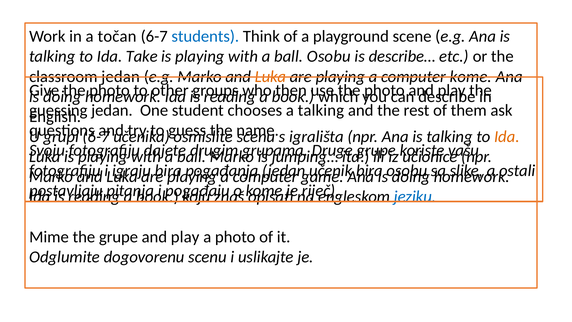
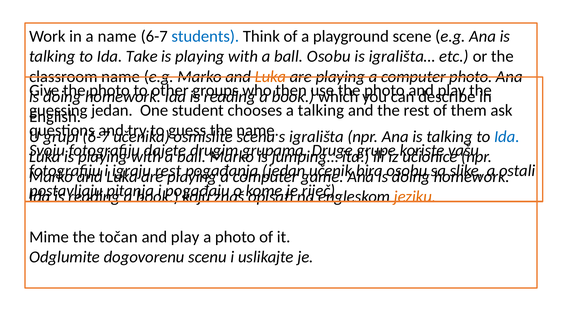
a točan: točan -> name (117, 36)
describe…: describe… -> igrališta… (402, 56)
classroom jedan: jedan -> name (121, 76)
computer kome: kome -> photo (471, 76)
Ida colour: orange -> blue (507, 137)
bira: bira -> rest (168, 170)
jeziku colour: blue -> orange (415, 197)
the grupe: grupe -> točan (118, 237)
